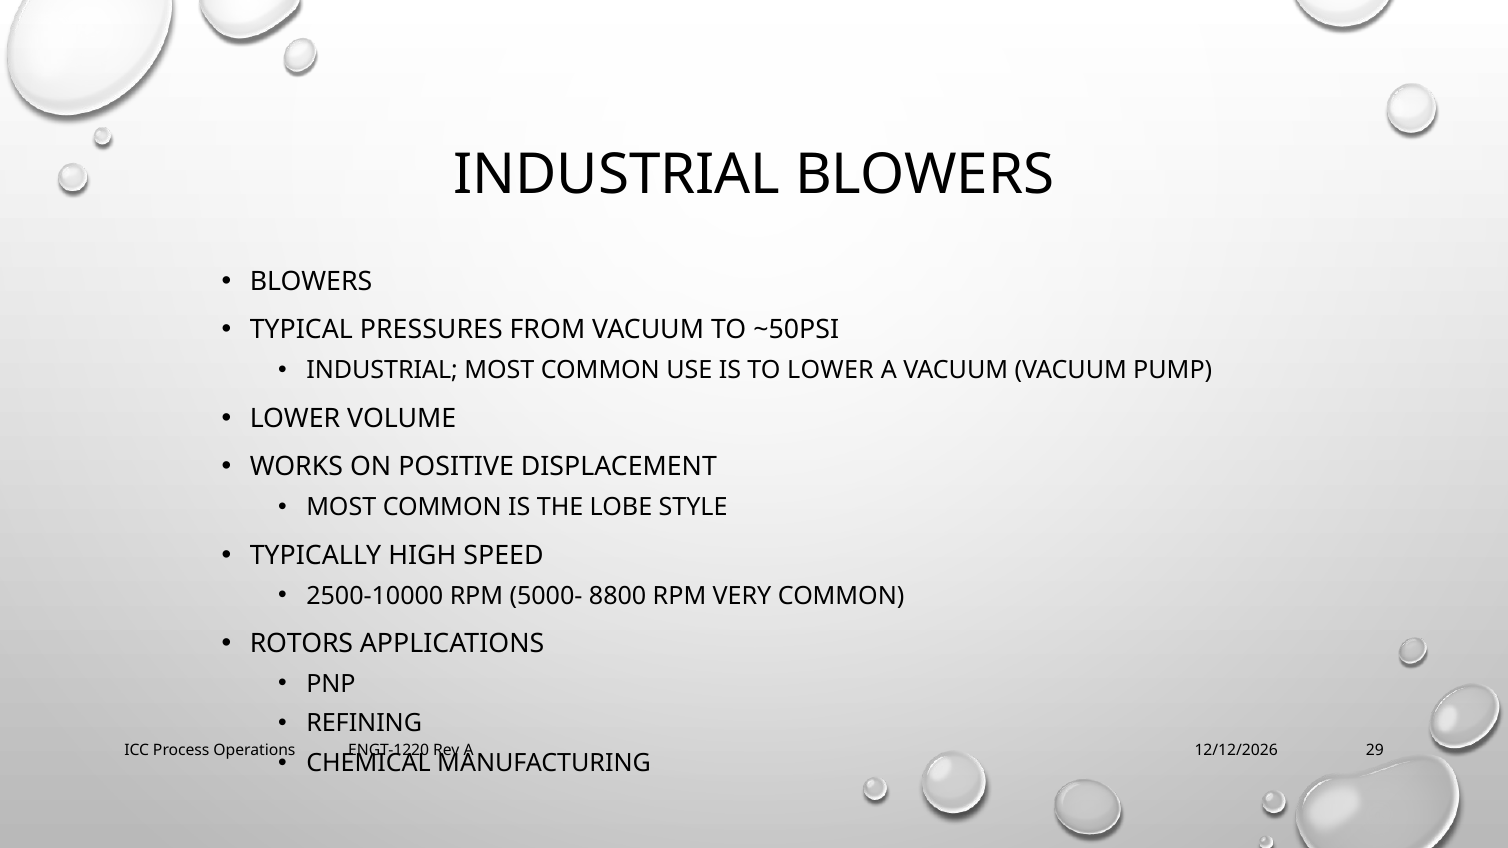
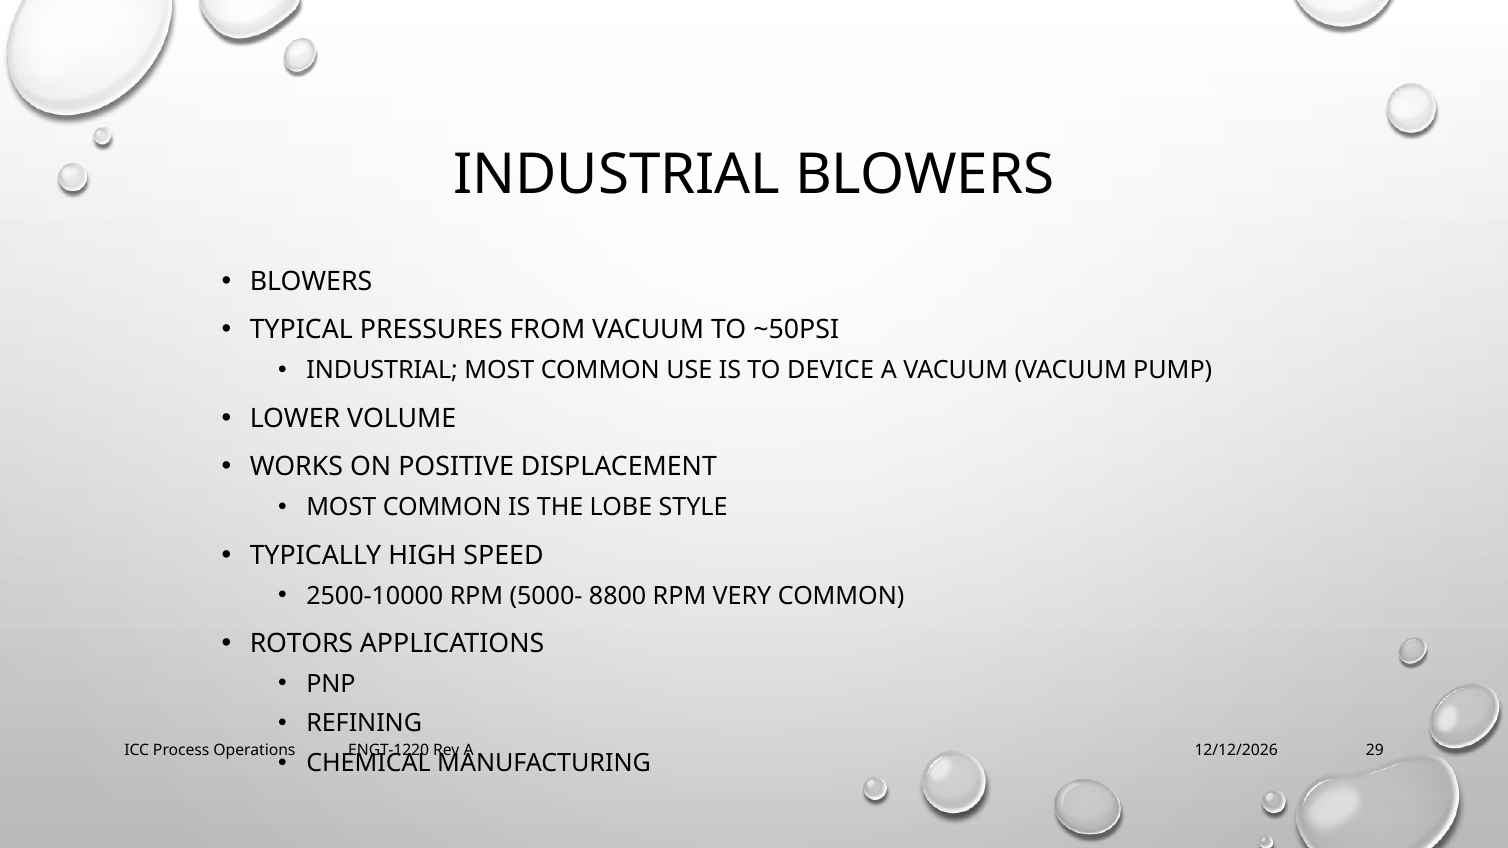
TO LOWER: LOWER -> DEVICE (831, 371)
